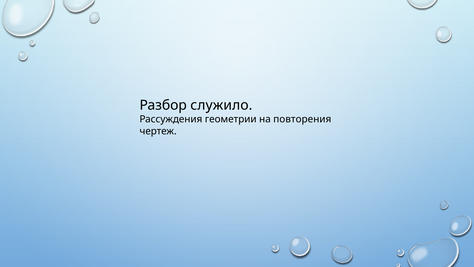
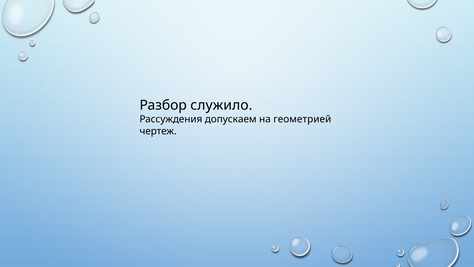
геометрии: геометрии -> допускаем (231, 119)
повторения: повторения -> геометрией (302, 119)
